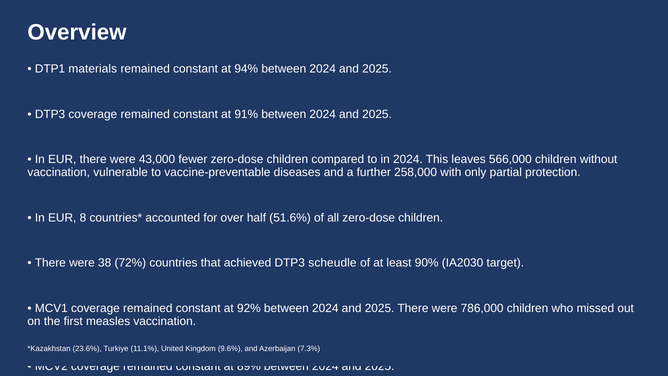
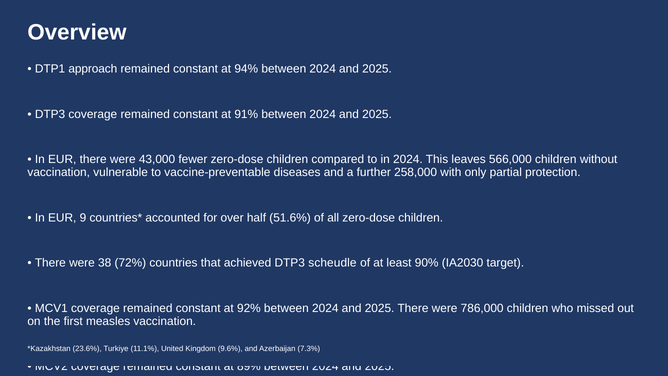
materials: materials -> approach (93, 69)
8: 8 -> 9 (83, 218)
